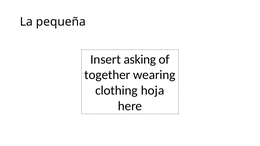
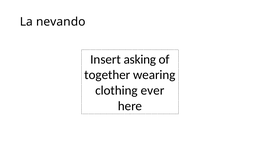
pequeña: pequeña -> nevando (61, 22)
hoja: hoja -> ever (153, 91)
